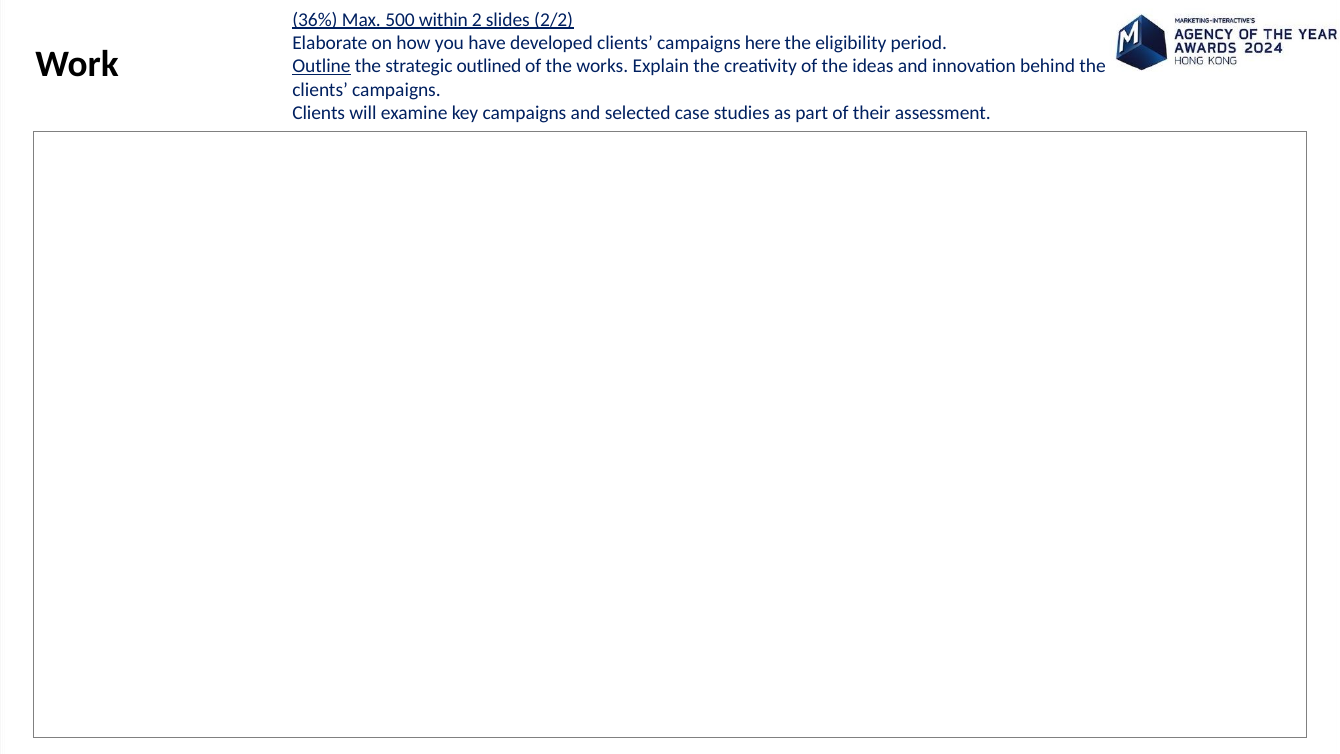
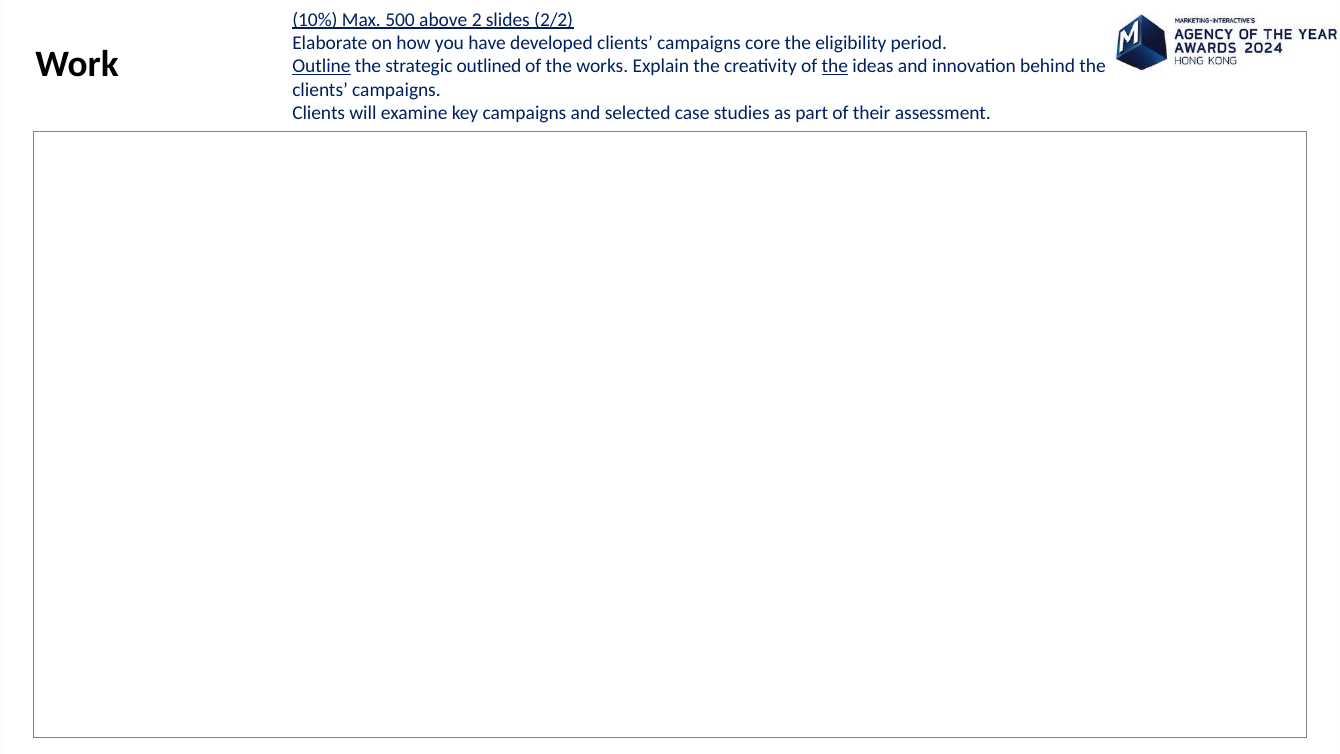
36%: 36% -> 10% (315, 20)
within: within -> above (443, 20)
here: here -> core (763, 43)
the underline: none -> present (835, 66)
